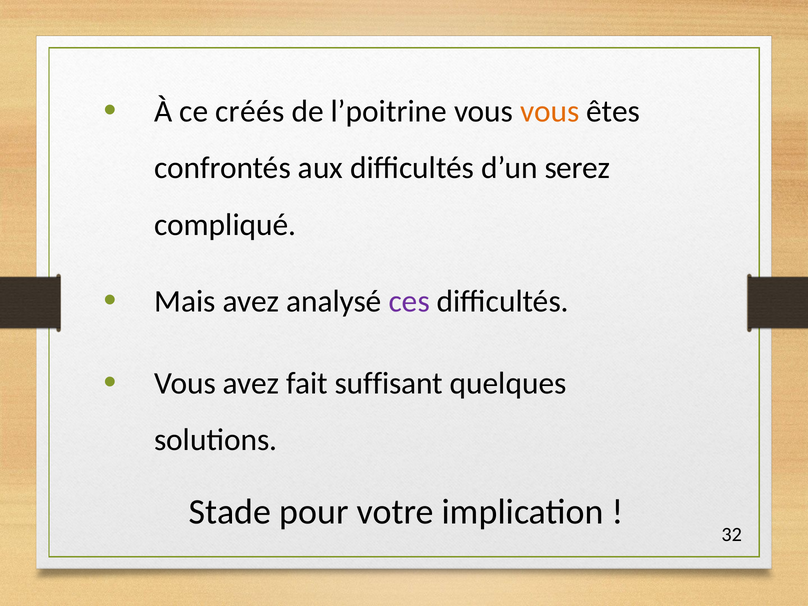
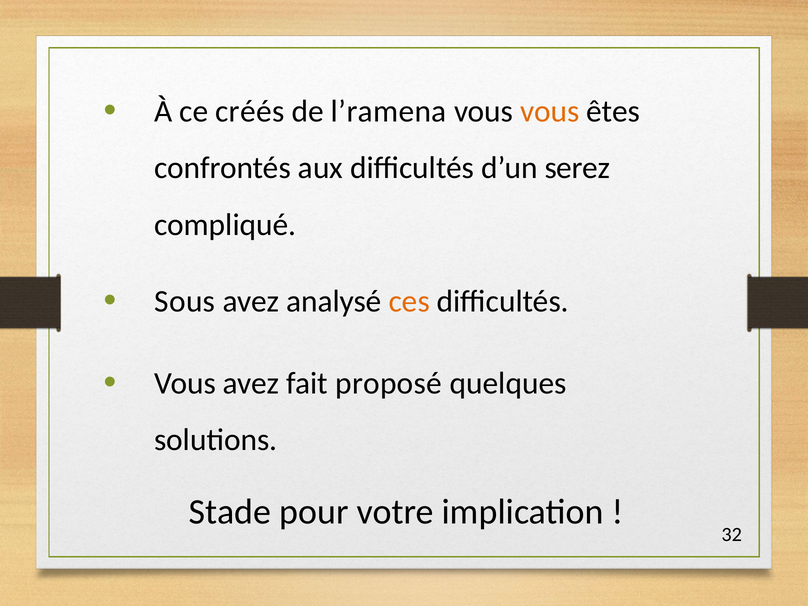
l’poitrine: l’poitrine -> l’ramena (389, 111)
Mais: Mais -> Sous (185, 302)
ces colour: purple -> orange (409, 302)
suffisant: suffisant -> proposé (389, 383)
